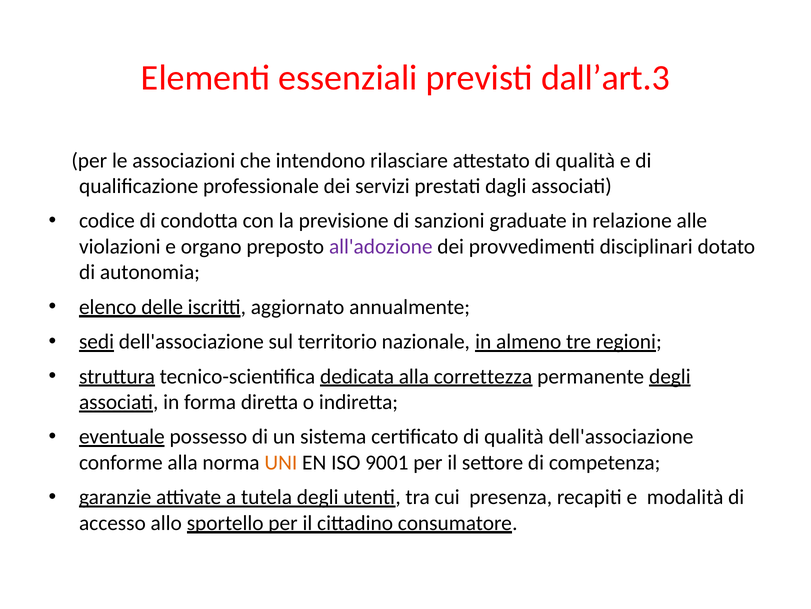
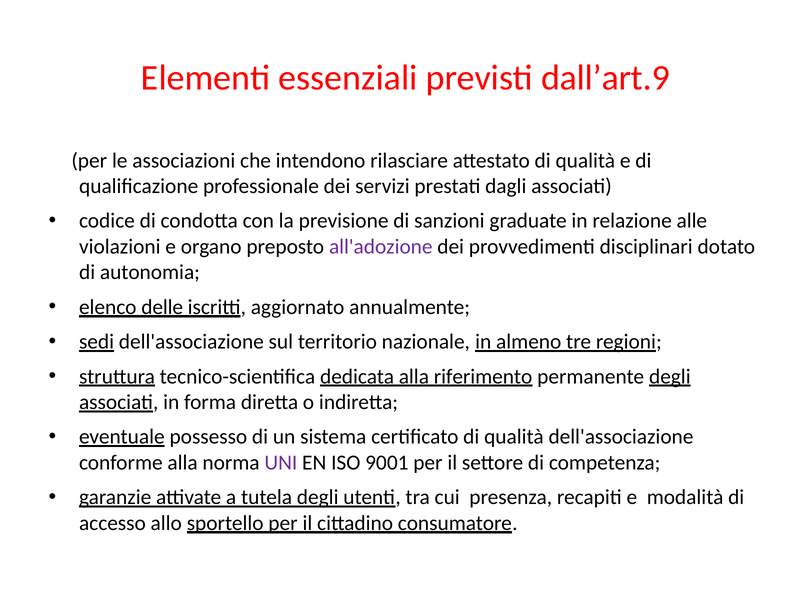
dall’art.3: dall’art.3 -> dall’art.9 (605, 78)
correttezza: correttezza -> riferimento (483, 376)
UNI colour: orange -> purple (281, 462)
